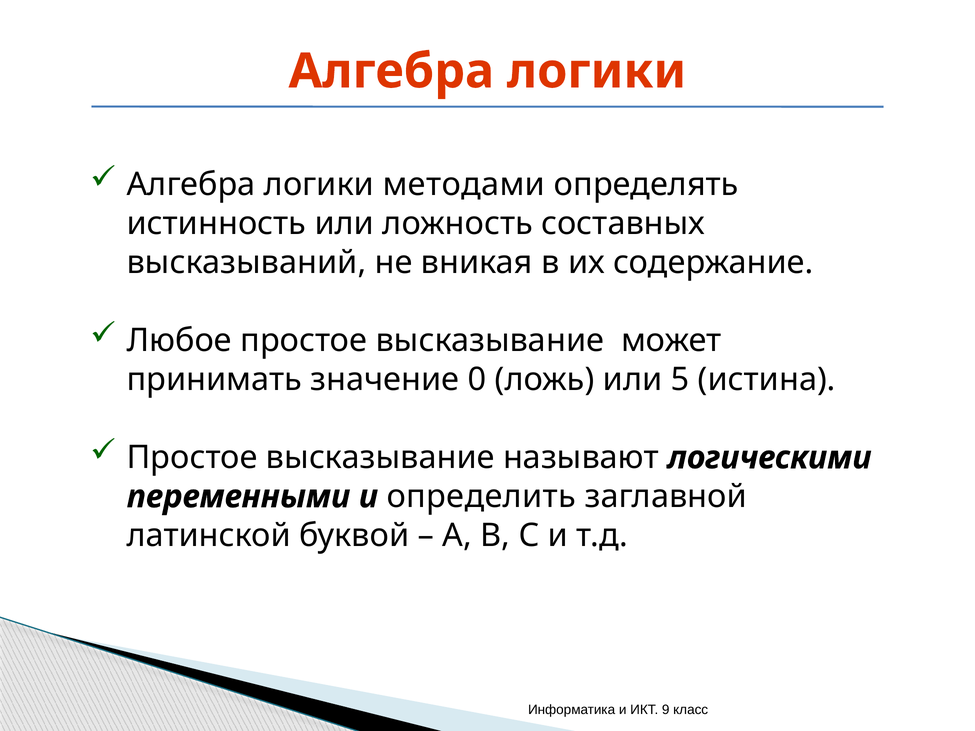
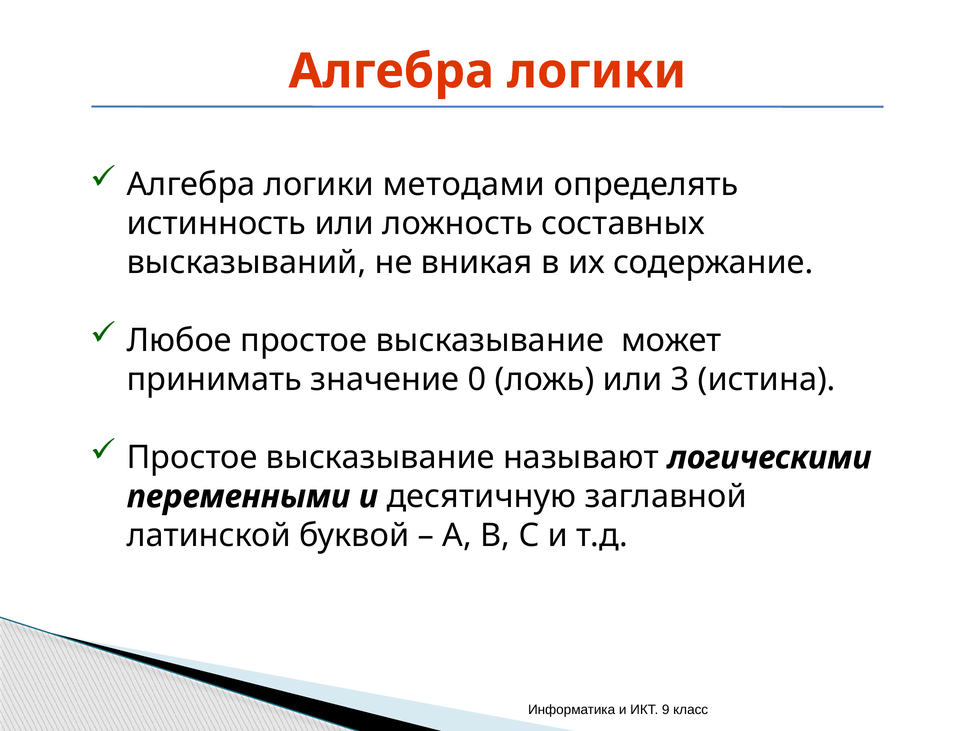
5: 5 -> 3 (680, 380)
определить: определить -> десятичную (481, 497)
